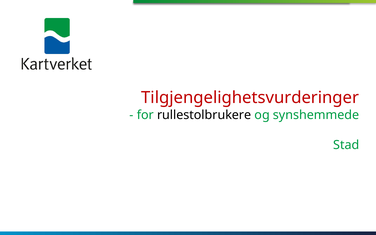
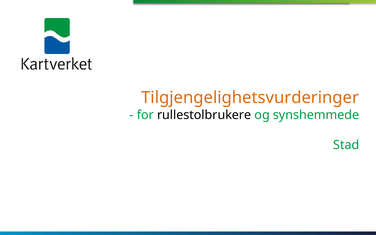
Tilgjengelighetsvurderinger colour: red -> orange (250, 98)
